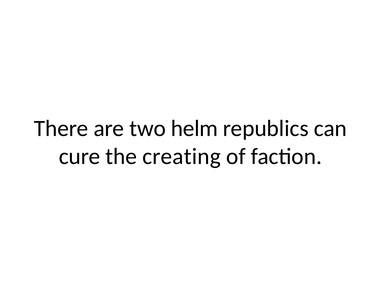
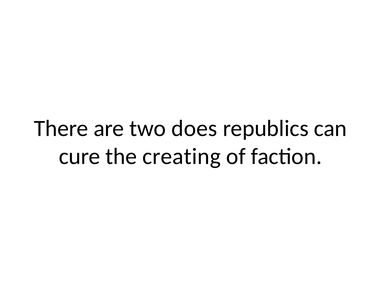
helm: helm -> does (194, 128)
